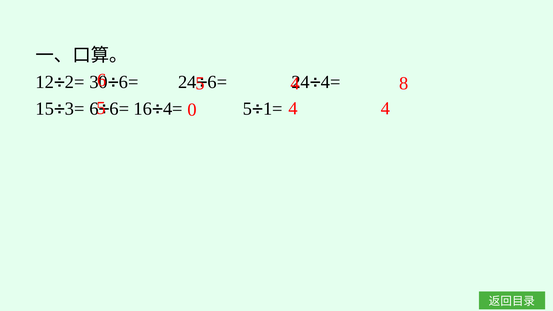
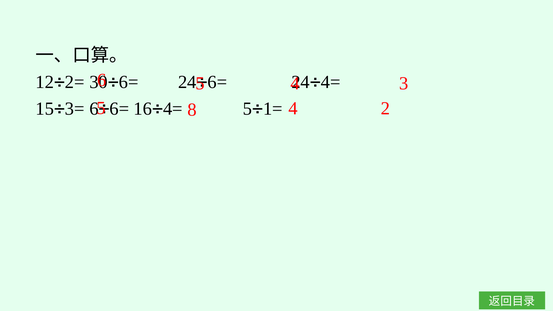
8: 8 -> 3 (404, 84)
0: 0 -> 8 (192, 110)
4 4: 4 -> 2 (385, 109)
